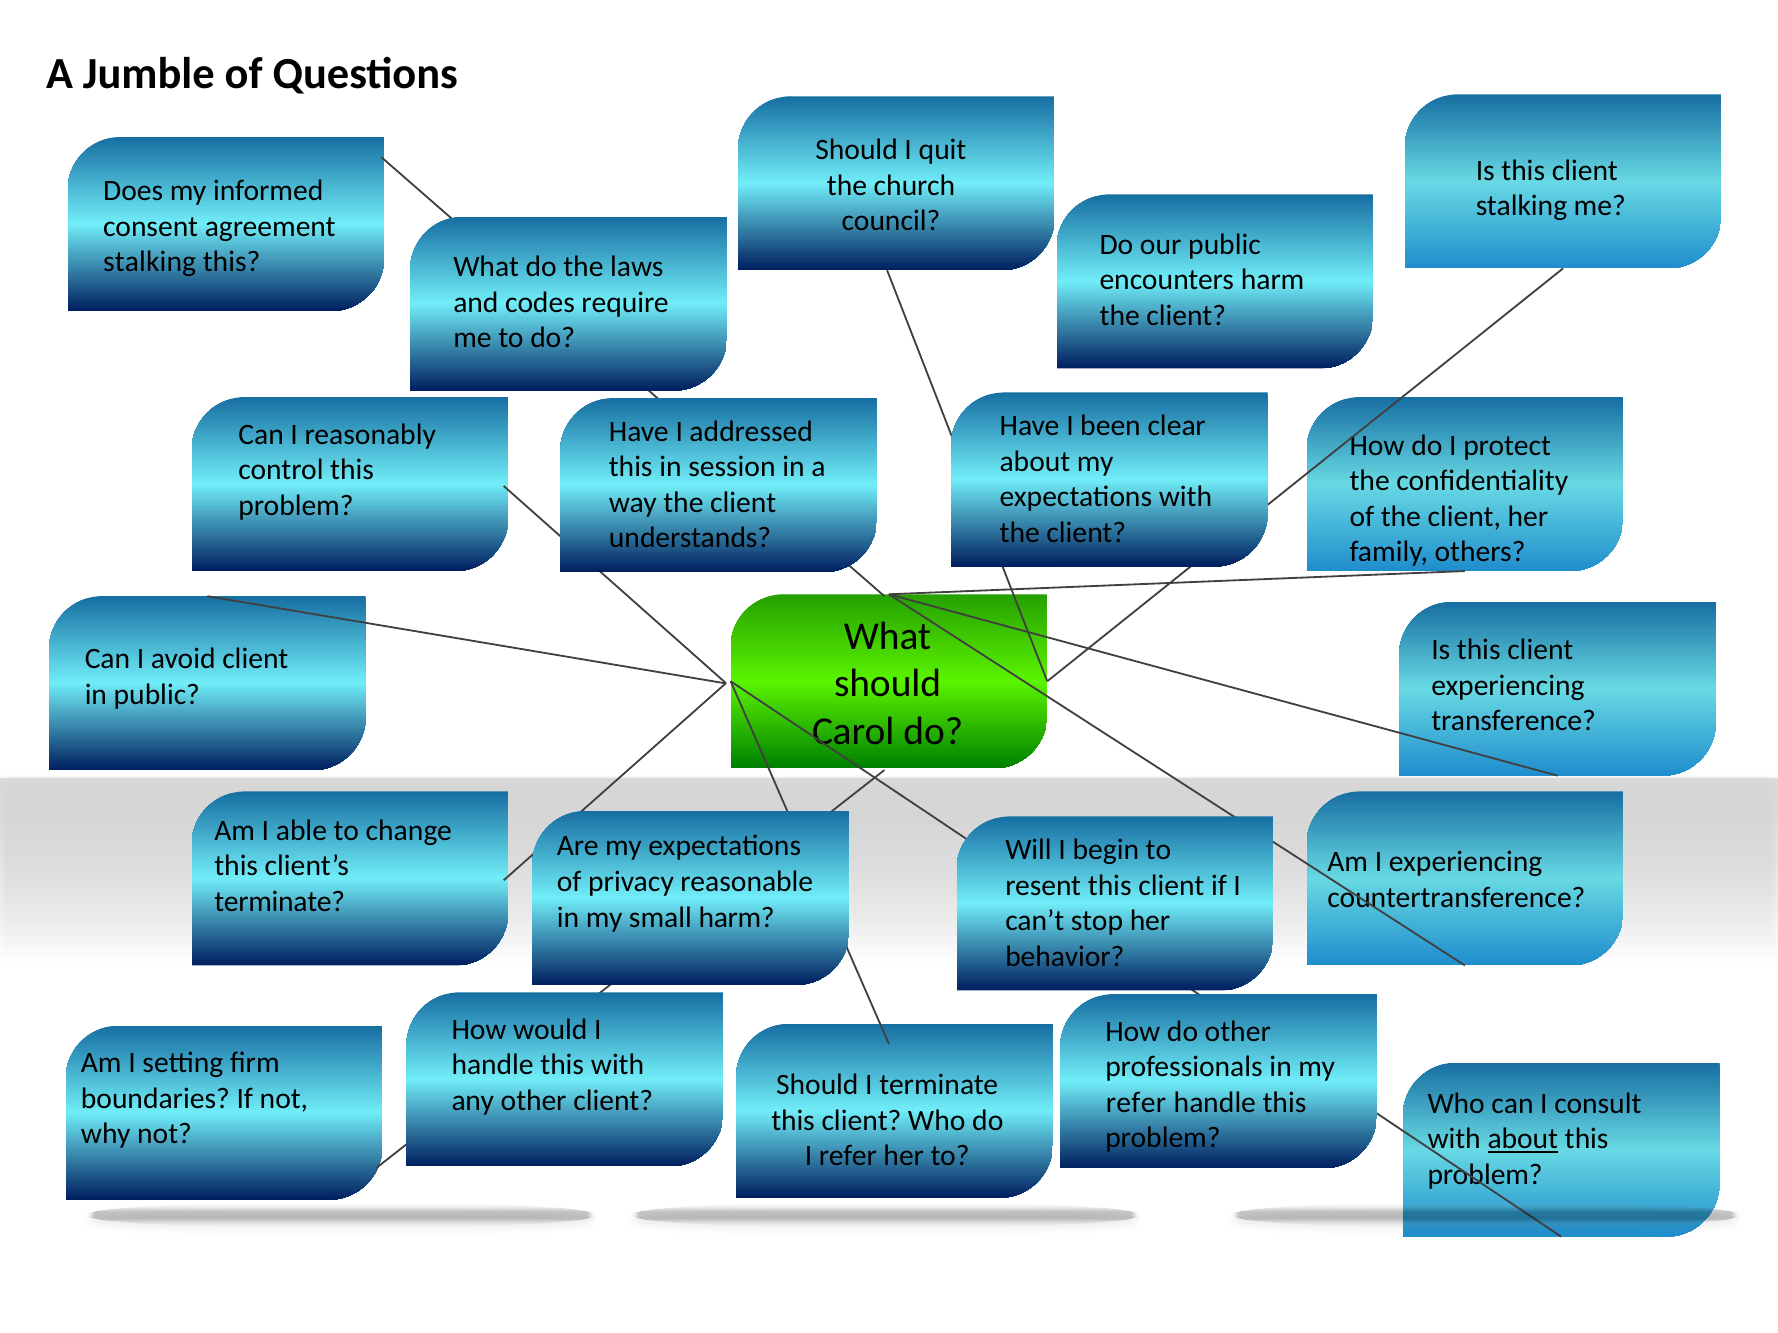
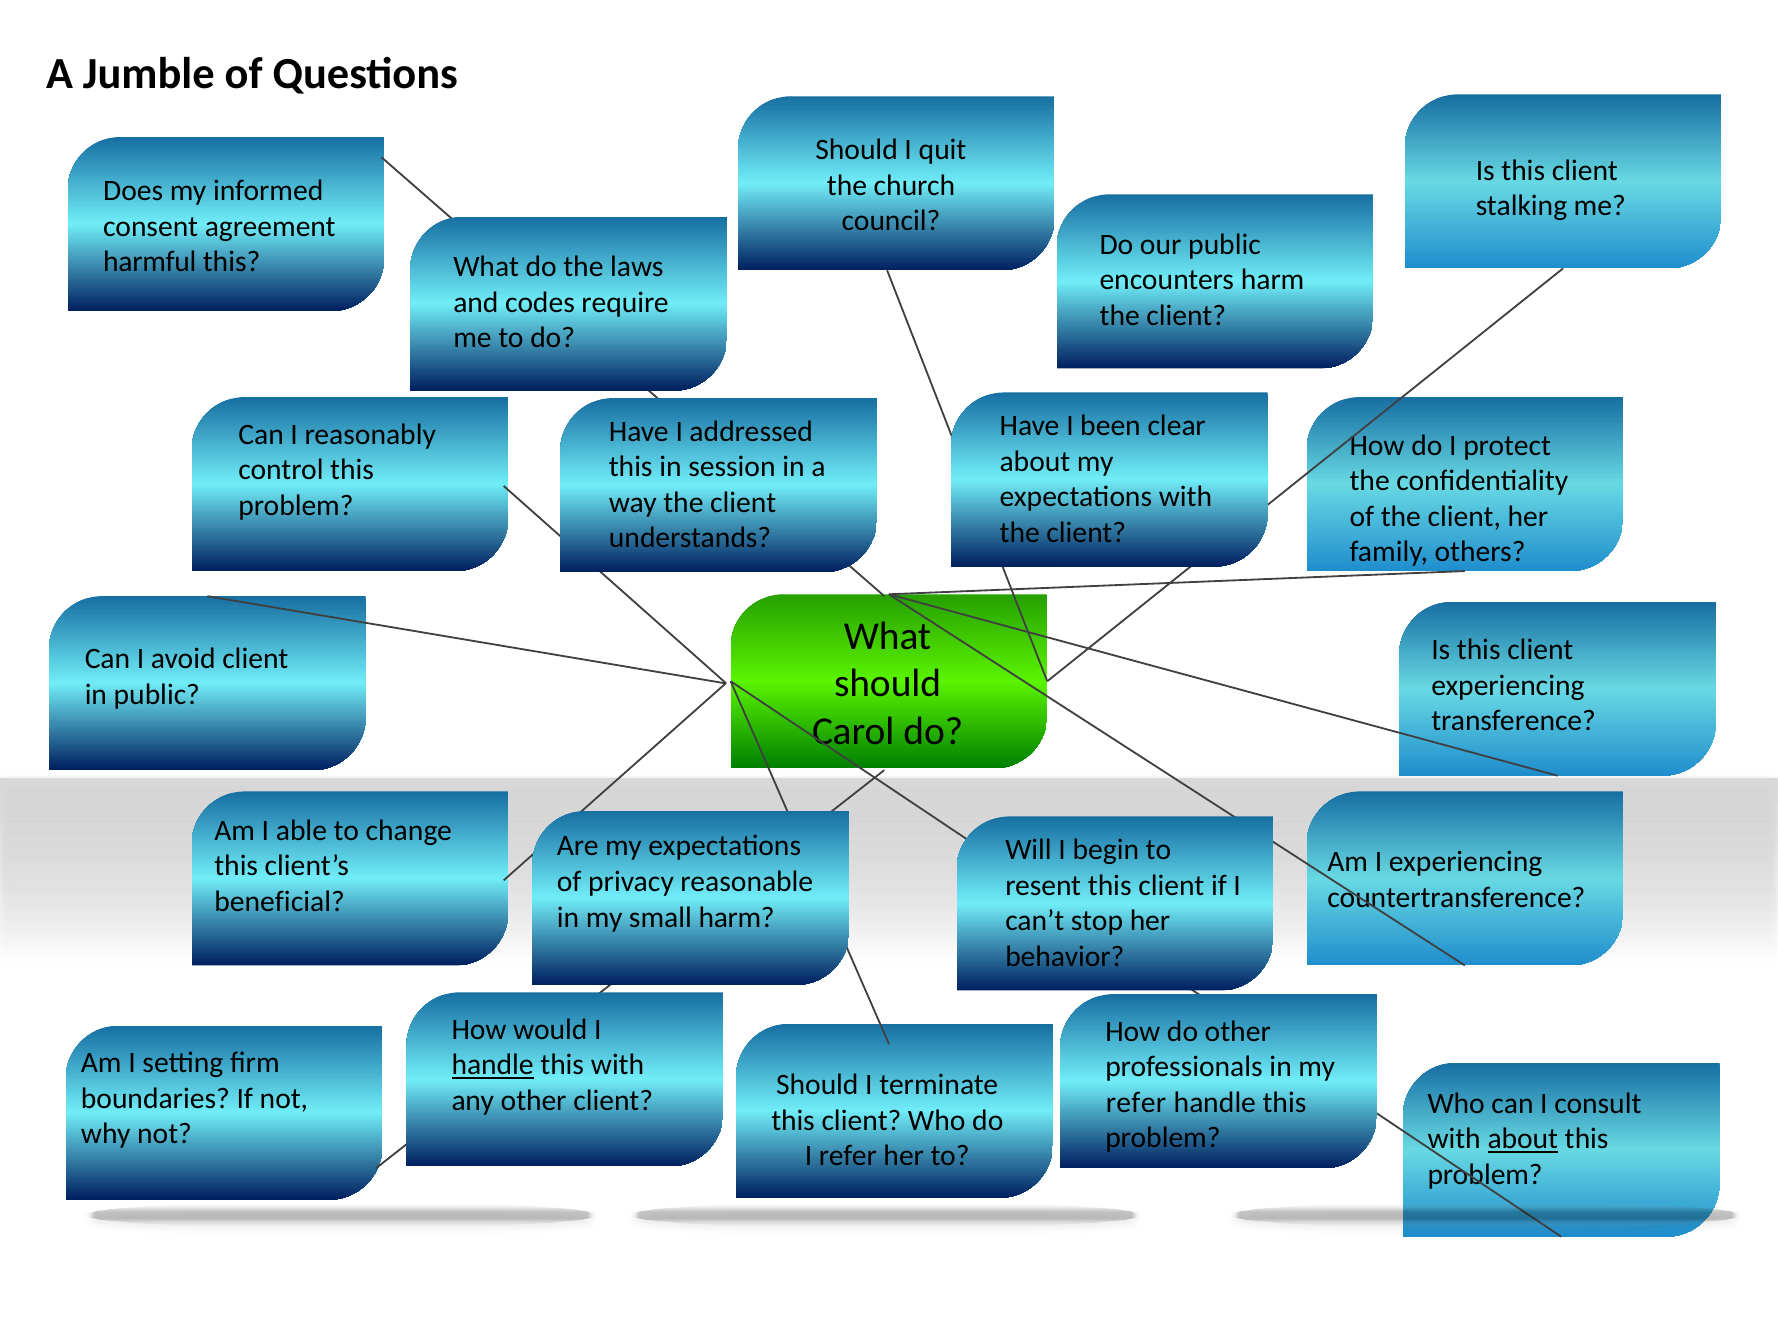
stalking: stalking -> harmful (150, 262)
terminate: terminate -> beneficial (280, 902)
handle underline: none -> present (493, 1065)
